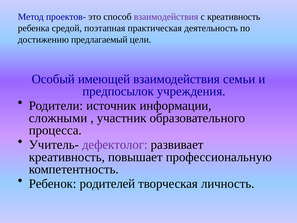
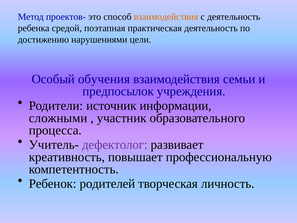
взаимодействия colour: purple -> orange (166, 17)
с креативность: креативность -> деятельность (234, 17)
предлагаемый: предлагаемый -> нарушениями (99, 40)
имеющей: имеющей -> обучения (104, 79)
